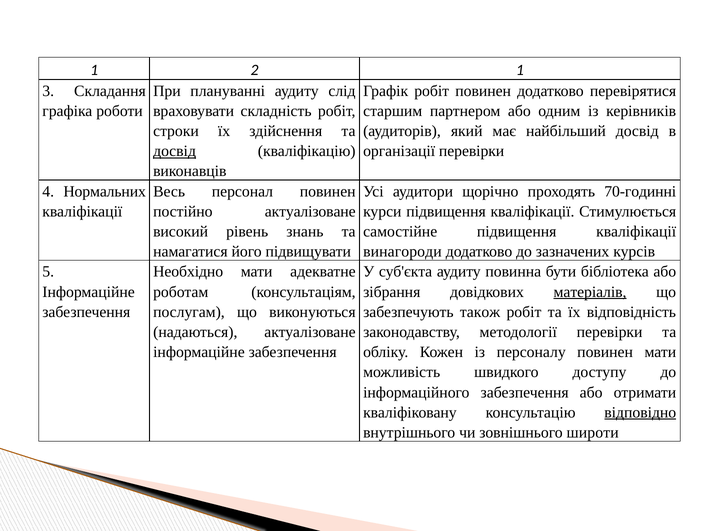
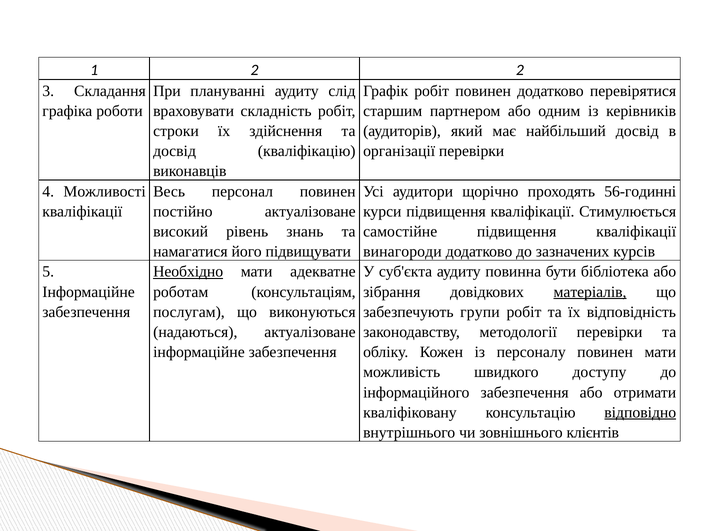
2 1: 1 -> 2 (520, 70)
досвід underline: present -> none (175, 151)
Нормальних: Нормальних -> Можливості (105, 191)
70-годинні: 70-годинні -> 56-годинні (640, 191)
Необхідно underline: none -> present (188, 272)
також: також -> групи (480, 312)
широти: широти -> клієнтів (593, 433)
